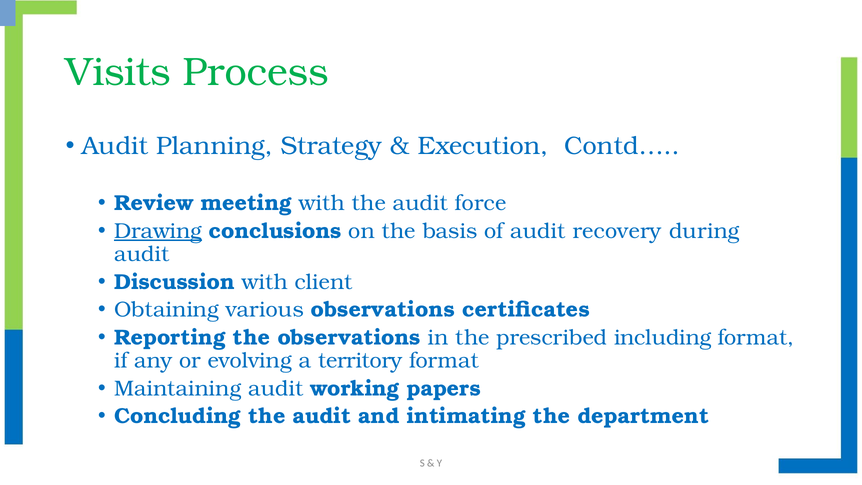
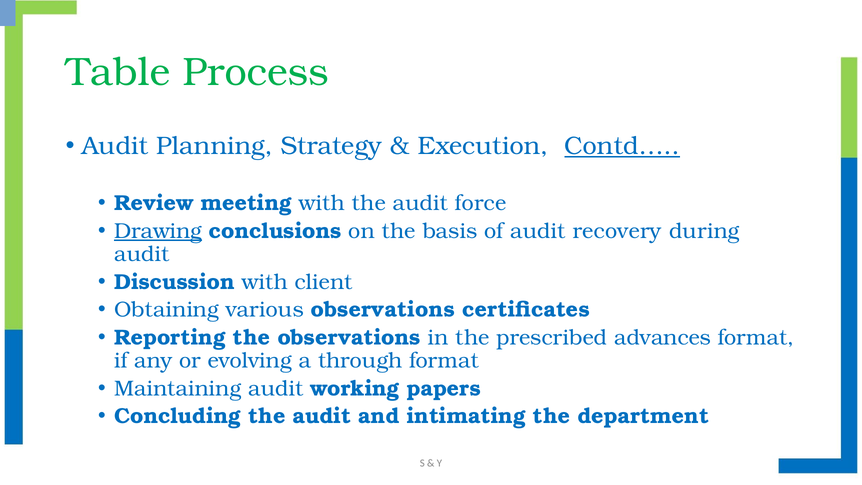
Visits: Visits -> Table (118, 72)
Contd… underline: none -> present (622, 146)
including: including -> advances (663, 337)
territory: territory -> through (360, 361)
